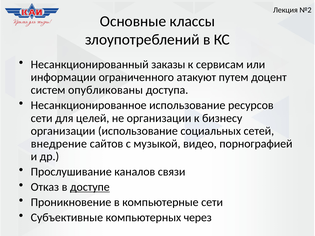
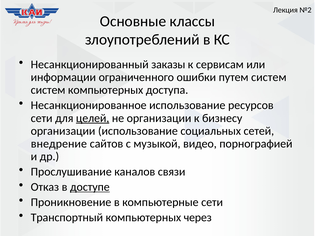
атакуют: атакуют -> ошибки (196, 77)
путем доцент: доцент -> систем (269, 77)
систем опубликованы: опубликованы -> компьютерных (106, 90)
целей underline: none -> present (93, 118)
Субъективные: Субъективные -> Транспортный (67, 218)
